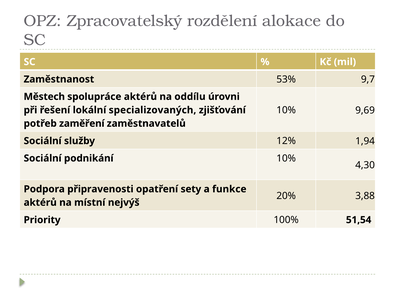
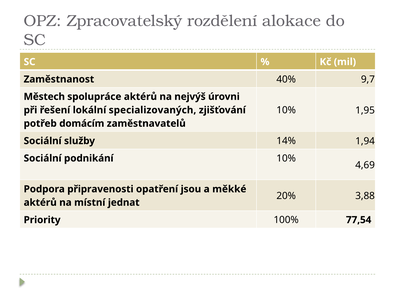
53%: 53% -> 40% (286, 79)
oddílu: oddílu -> nejvýš (190, 97)
9,69: 9,69 -> 1,95 (365, 110)
zaměření: zaměření -> domácím (82, 124)
12%: 12% -> 14% (286, 141)
4,30: 4,30 -> 4,69 (365, 165)
sety: sety -> jsou (191, 189)
funkce: funkce -> měkké (229, 189)
nejvýš: nejvýš -> jednat (124, 203)
51,54: 51,54 -> 77,54 (359, 220)
